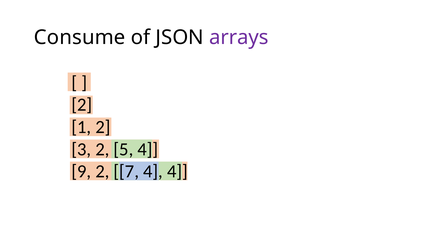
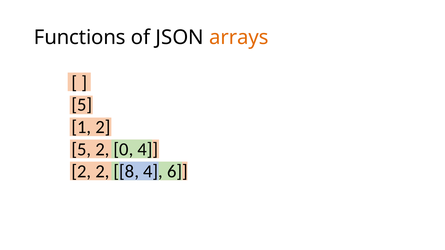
Consume: Consume -> Functions (80, 37)
arrays colour: purple -> orange (239, 37)
2: 2 -> 5 (82, 105)
3: 3 -> 5 (81, 150)
5: 5 -> 0 (123, 150)
9: 9 -> 2 (81, 172)
7: 7 -> 8 (126, 172)
4 4: 4 -> 6 (177, 172)
